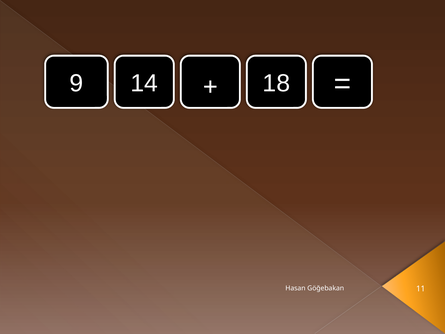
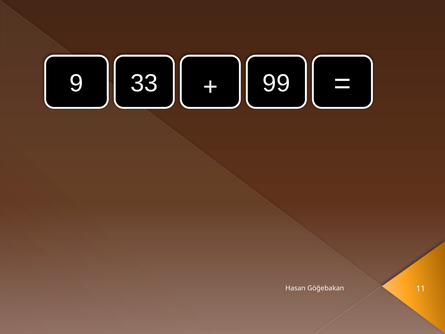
14: 14 -> 33 (144, 83)
18: 18 -> 99 (276, 83)
